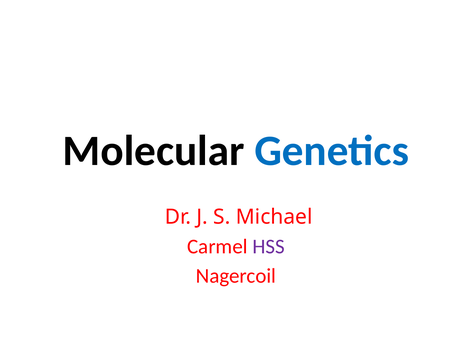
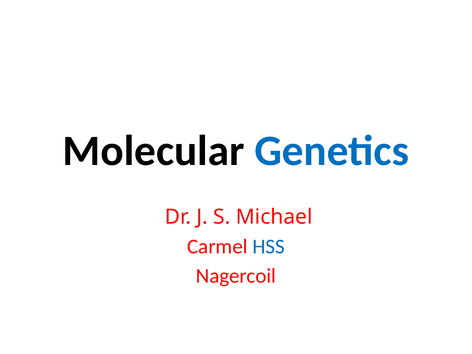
HSS colour: purple -> blue (269, 246)
